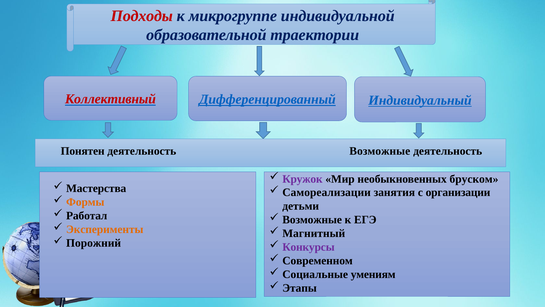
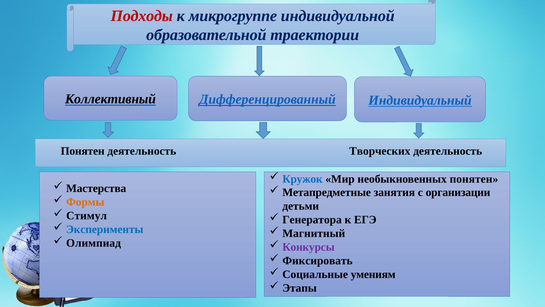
Коллективный colour: red -> black (110, 99)
деятельность Возможные: Возможные -> Творческих (380, 151)
Кружок colour: purple -> blue (302, 179)
необыкновенных бруском: бруском -> понятен (474, 179)
Самореализации: Самореализации -> Метапредметные (327, 192)
Работал: Работал -> Стимул (87, 216)
Возможные: Возможные -> Генератора (312, 220)
Эксперименты colour: orange -> blue (105, 229)
Порожний: Порожний -> Олимпиад (94, 243)
Современном: Современном -> Фиксировать (318, 260)
